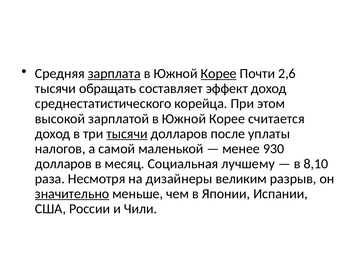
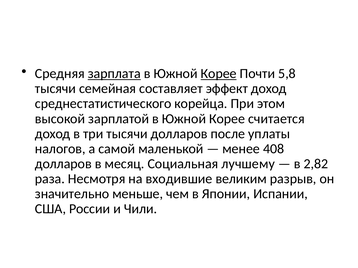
2,6: 2,6 -> 5,8 (287, 74)
обращать: обращать -> семейная (108, 89)
тысячи underline: present -> none (127, 134)
930: 930 -> 408 (274, 149)
8,10: 8,10 -> 2,82 (316, 164)
дизайнеры: дизайнеры -> входившие (179, 179)
значительно underline: present -> none (72, 194)
